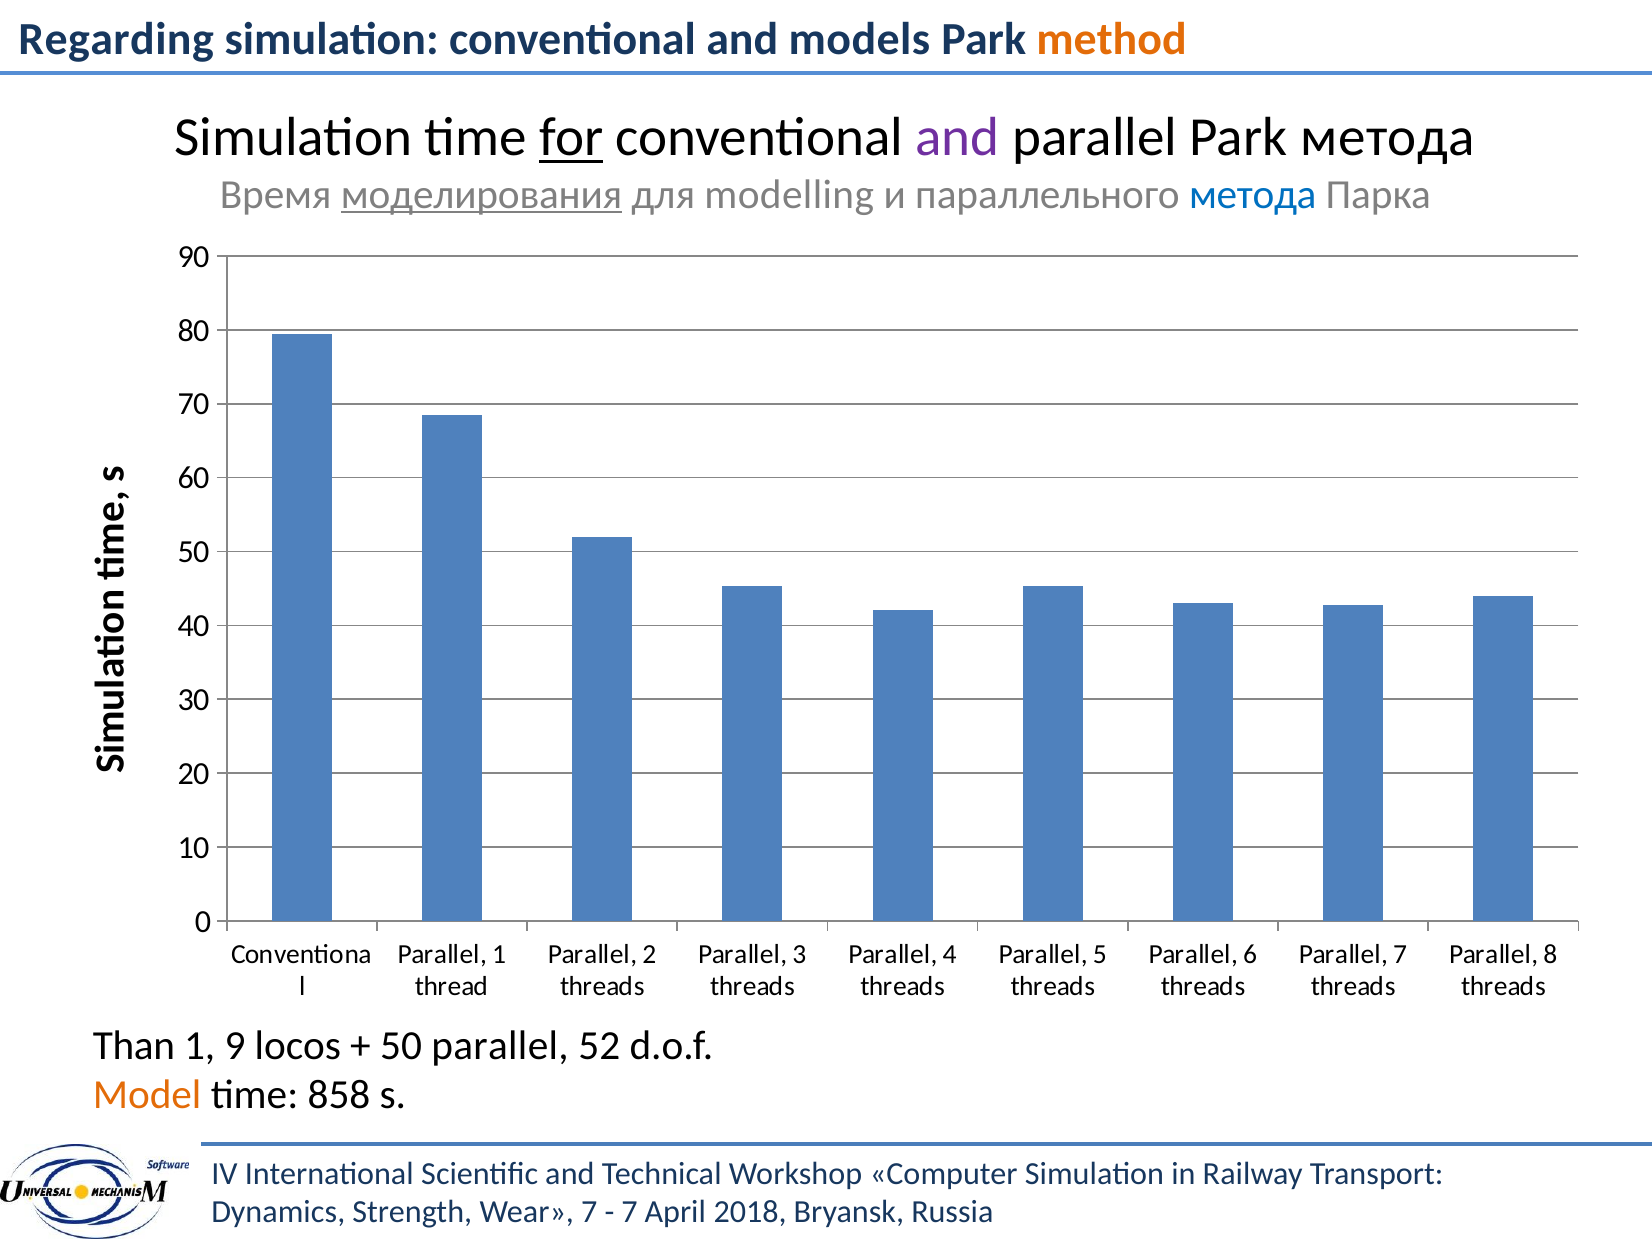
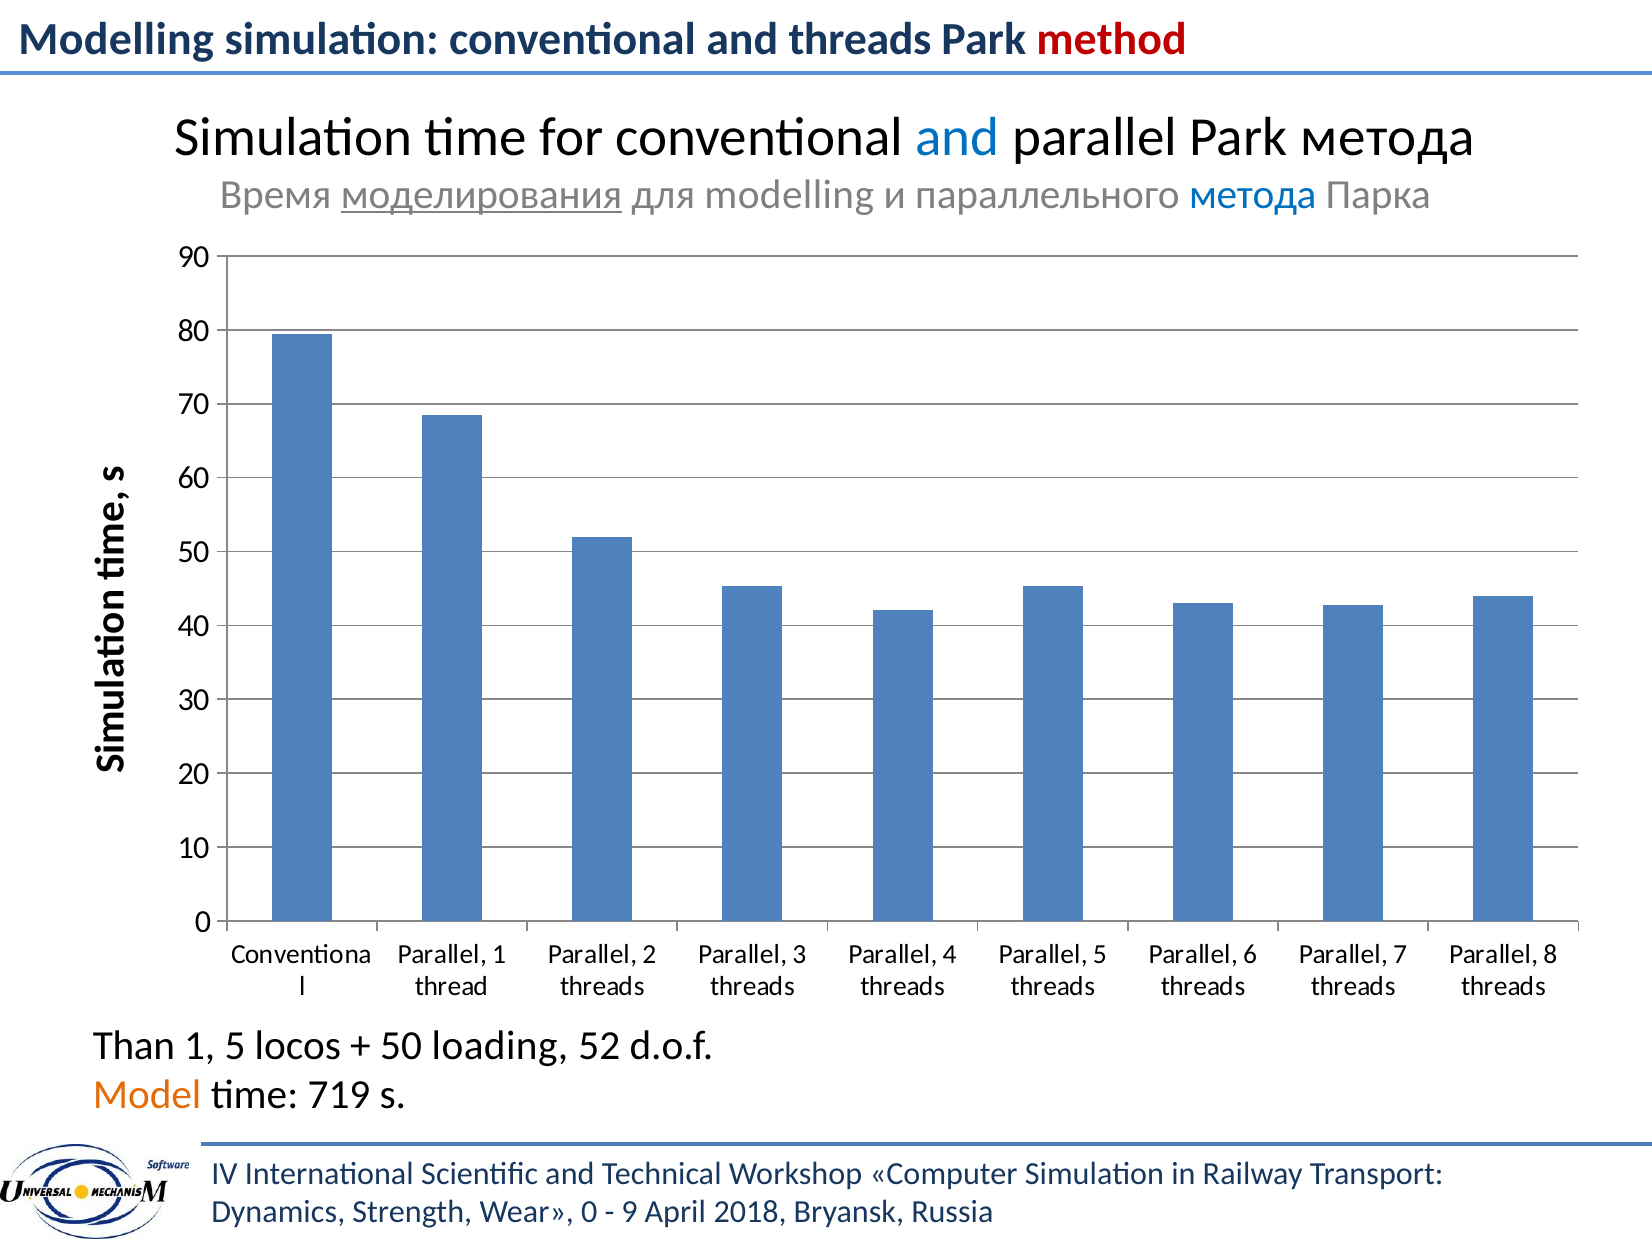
Regarding: Regarding -> Modelling (116, 39)
and models: models -> threads (860, 39)
method colour: orange -> red (1111, 39)
for underline: present -> none (571, 138)
and colour: purple -> blue (958, 138)
1 9: 9 -> 5 (235, 1046)
50 parallel: parallel -> loading (500, 1046)
858: 858 -> 719 (339, 1095)
7: 7 -> 0 (589, 1212)
7: 7 -> 9 (629, 1212)
